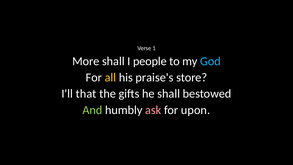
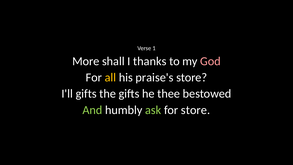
people: people -> thanks (150, 61)
God colour: light blue -> pink (210, 61)
I'll that: that -> gifts (86, 94)
he shall: shall -> thee (169, 94)
ask colour: pink -> light green (153, 110)
for upon: upon -> store (196, 110)
